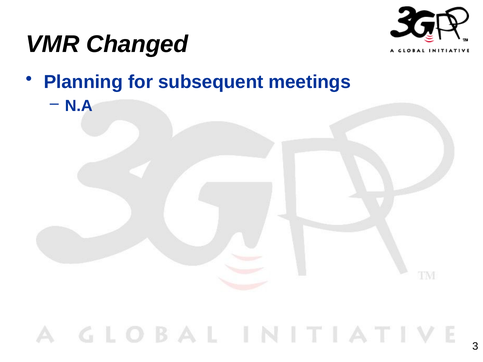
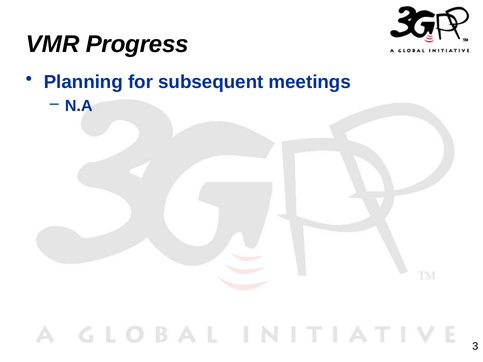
Changed: Changed -> Progress (137, 44)
